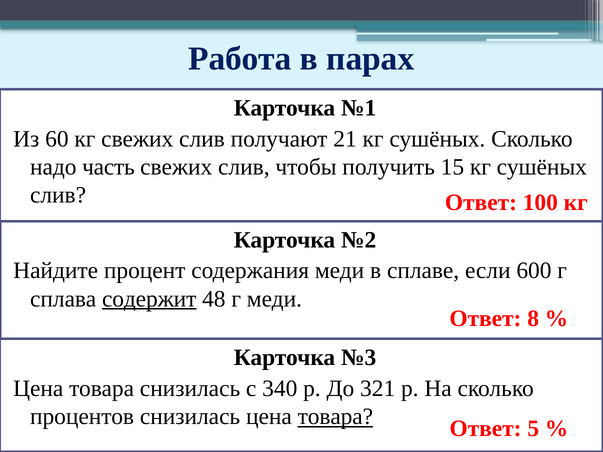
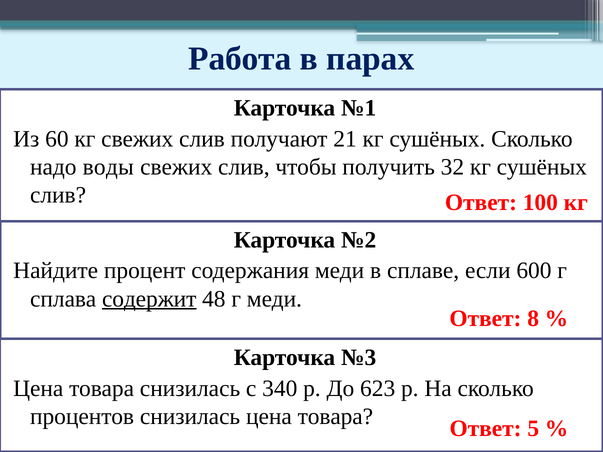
часть: часть -> воды (108, 167)
15: 15 -> 32 (452, 167)
321: 321 -> 623 (378, 389)
товара underline: present -> none (335, 417)
